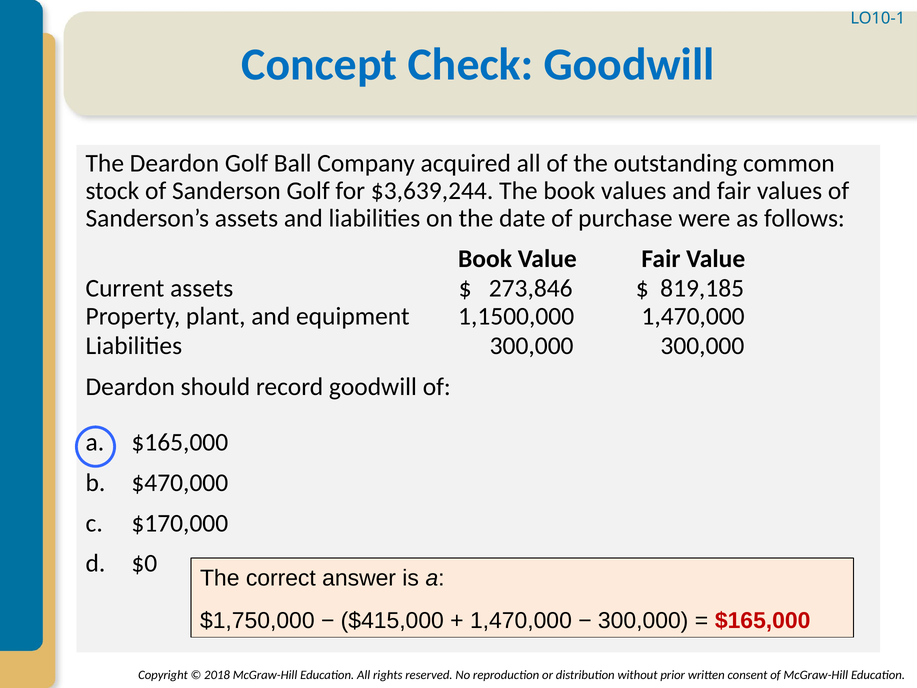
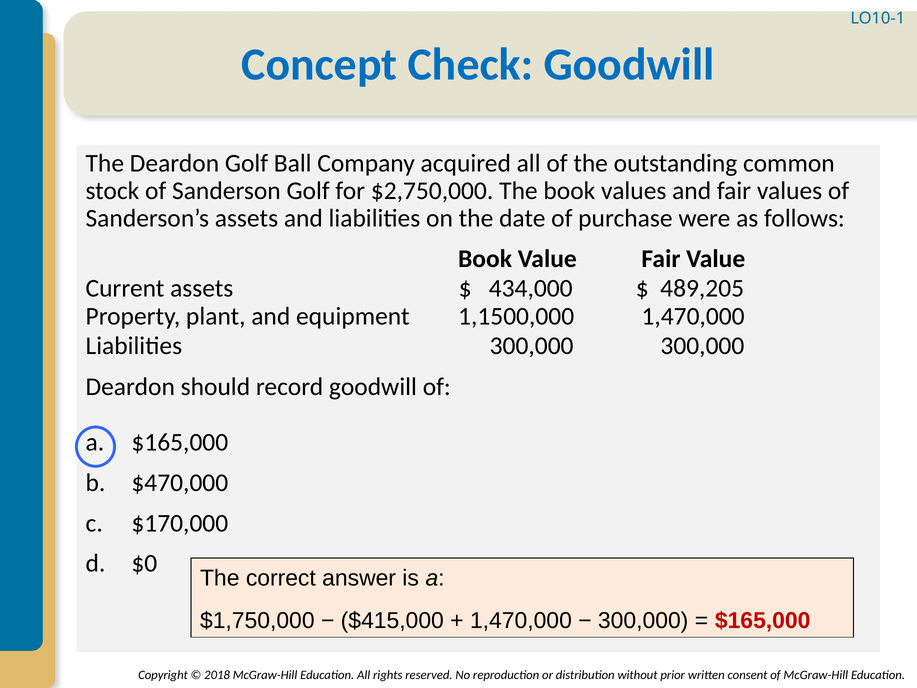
$3,639,244: $3,639,244 -> $2,750,000 (432, 191)
273,846: 273,846 -> 434,000 (531, 288)
819,185: 819,185 -> 489,205 (702, 288)
